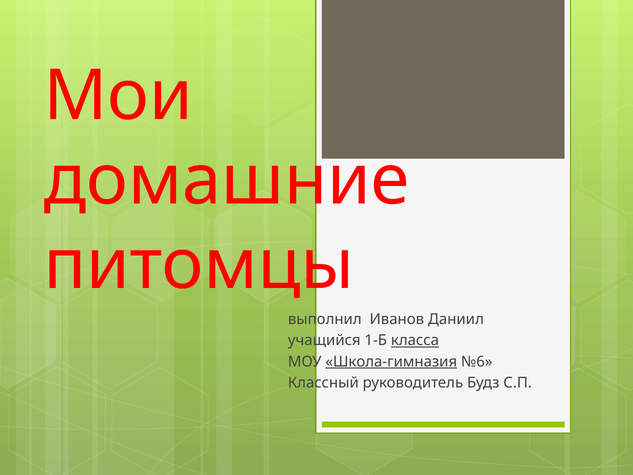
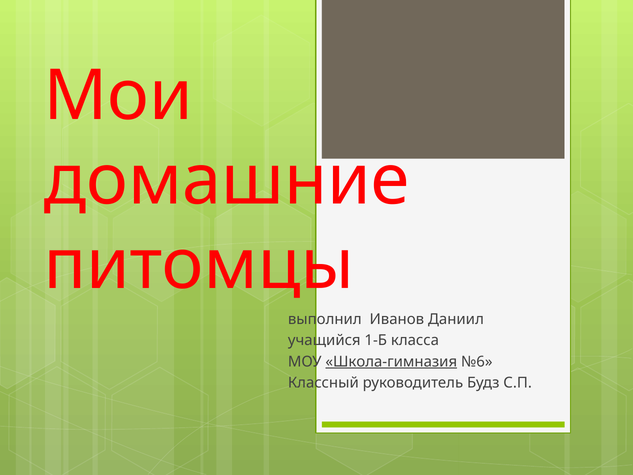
класса underline: present -> none (415, 340)
